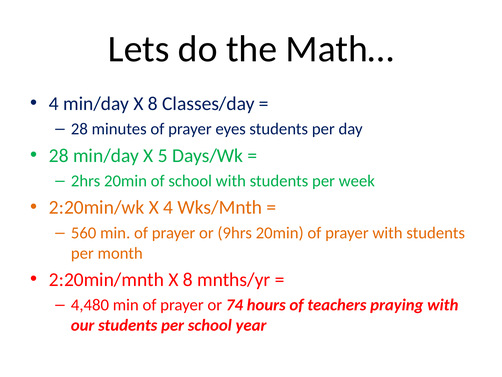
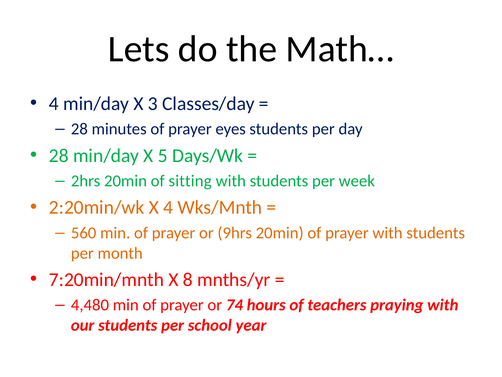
min/day X 8: 8 -> 3 (153, 103)
of school: school -> sitting (190, 181)
2:20min/mnth: 2:20min/mnth -> 7:20min/mnth (106, 279)
